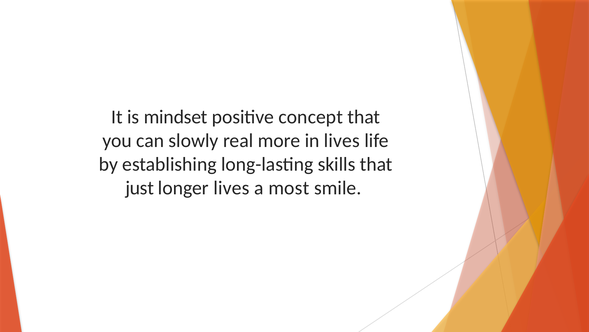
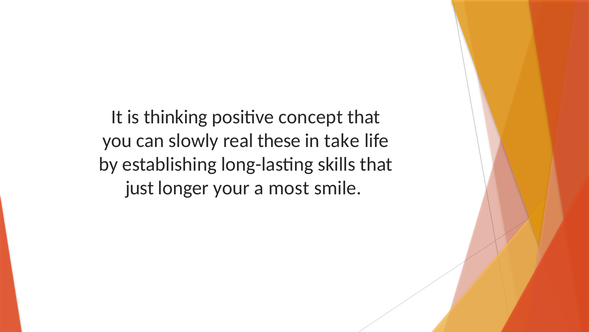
mindset: mindset -> thinking (176, 117)
more: more -> these (279, 140)
in lives: lives -> take (342, 140)
longer lives: lives -> your (231, 187)
